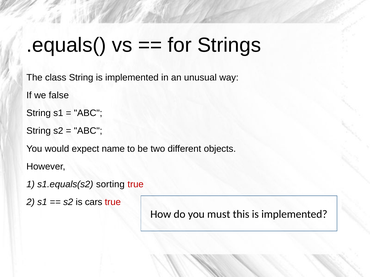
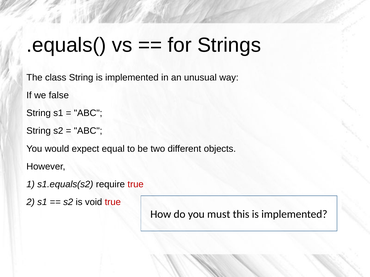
name: name -> equal (113, 149)
sorting: sorting -> require (110, 184)
cars: cars -> void (94, 202)
